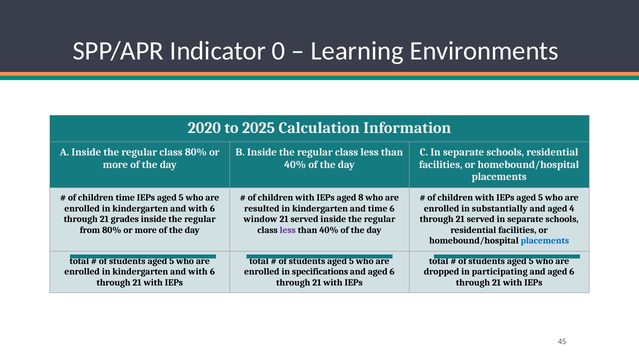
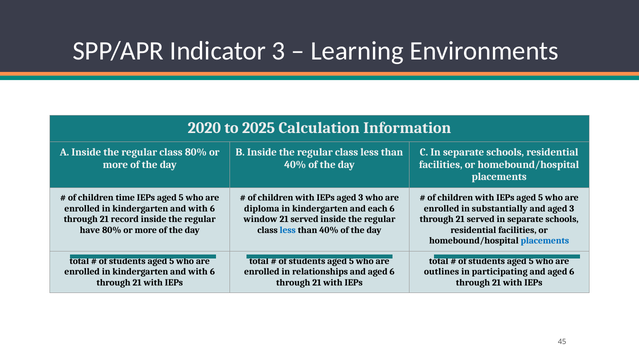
Indicator 0: 0 -> 3 (279, 51)
IEPs aged 8: 8 -> 3 (361, 198)
resulted: resulted -> diploma (262, 208)
and time: time -> each (378, 208)
and aged 4: 4 -> 3 (572, 208)
grades: grades -> record (125, 219)
from: from -> have (90, 230)
less colour: purple -> blue (288, 230)
specifications: specifications -> relationships (320, 271)
dropped: dropped -> outlines (442, 271)
